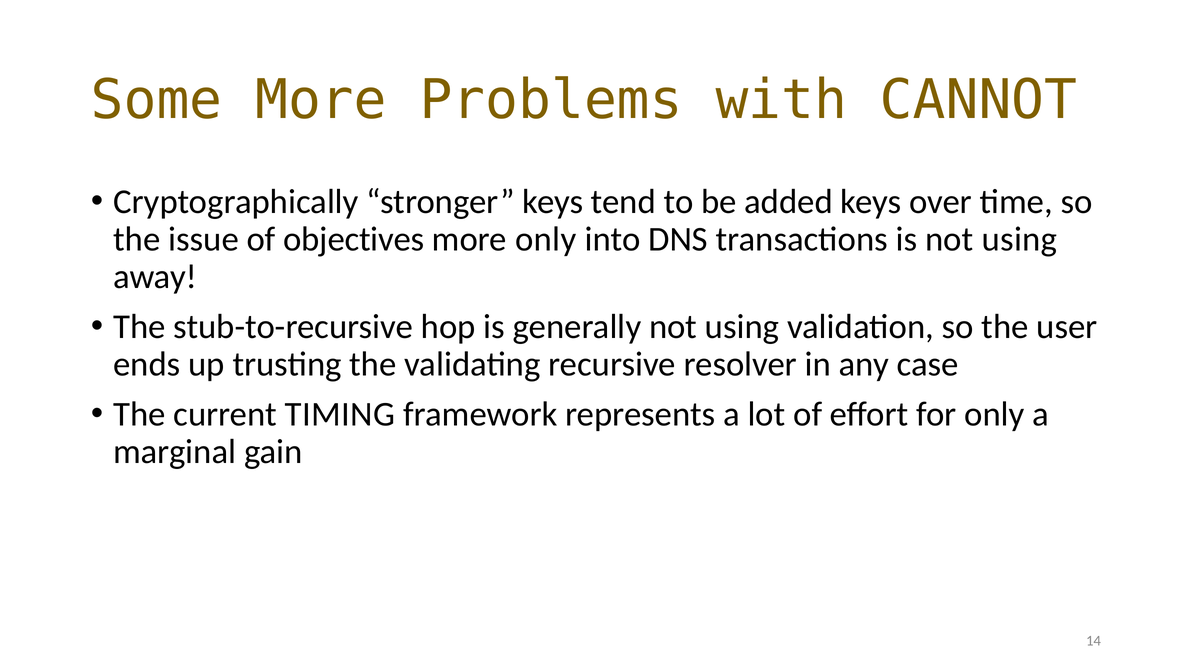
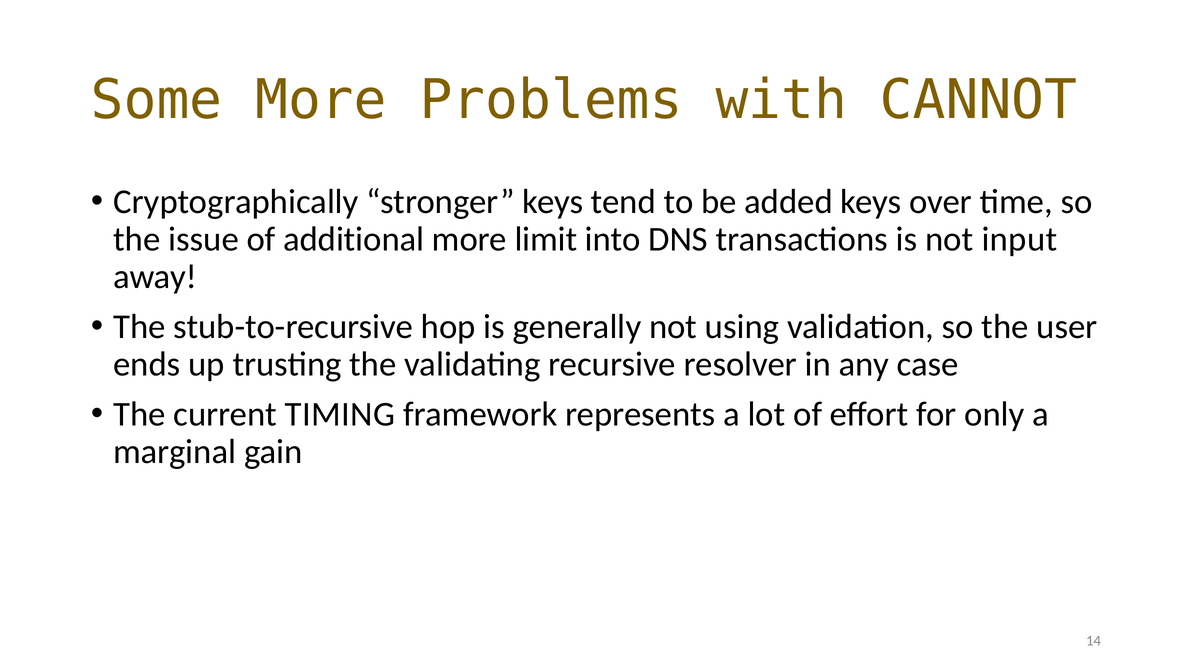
objectives: objectives -> additional (354, 239)
more only: only -> limit (546, 239)
is not using: using -> input (1019, 239)
